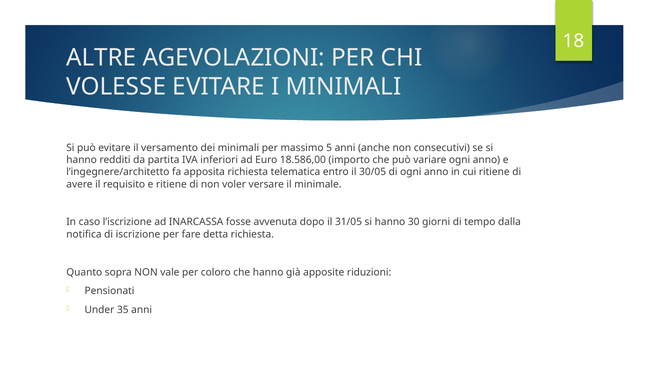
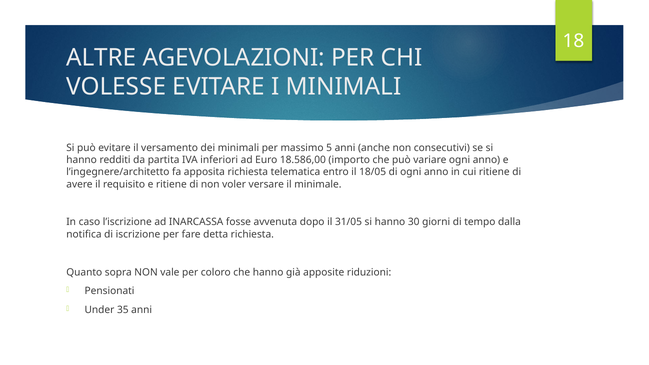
30/05: 30/05 -> 18/05 (373, 172)
